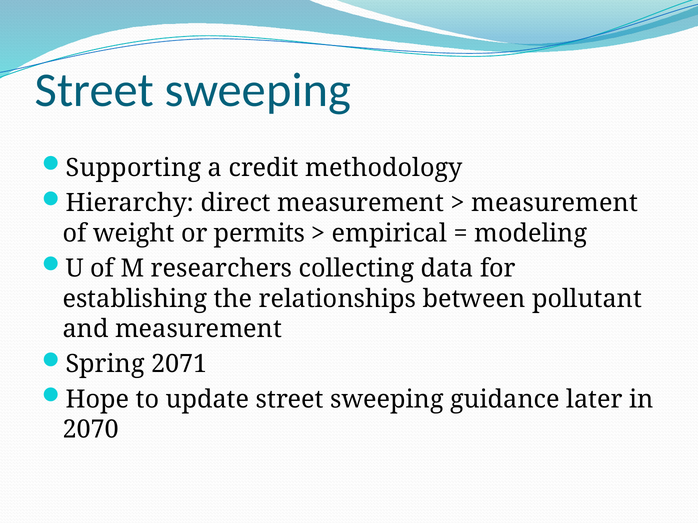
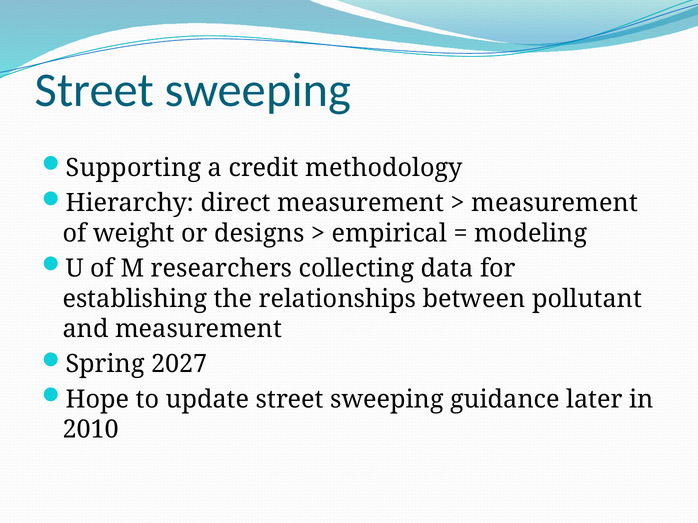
permits: permits -> designs (259, 234)
2071: 2071 -> 2027 (179, 365)
2070: 2070 -> 2010 (91, 430)
